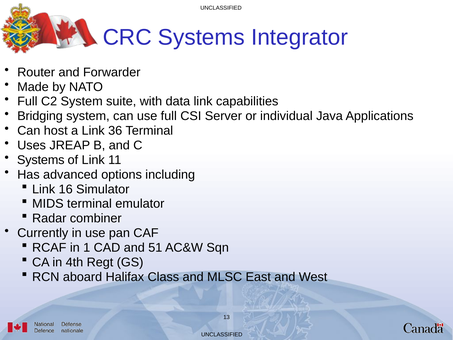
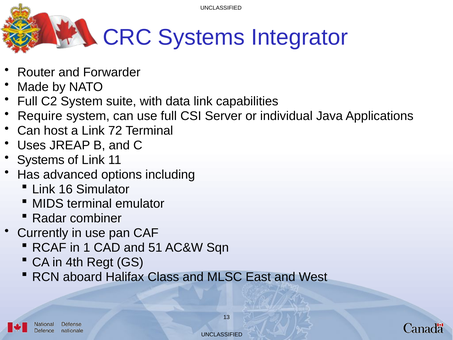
Bridging: Bridging -> Require (40, 116)
36: 36 -> 72 (115, 131)
